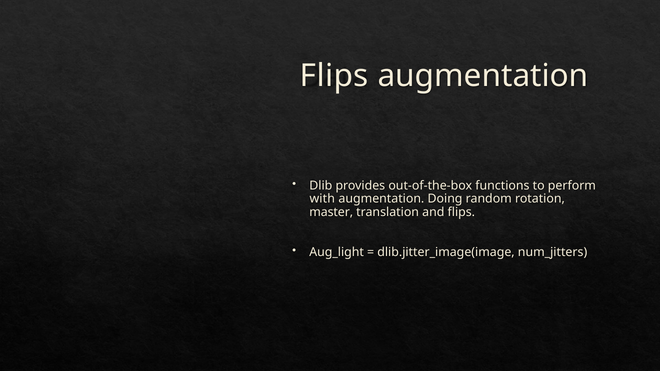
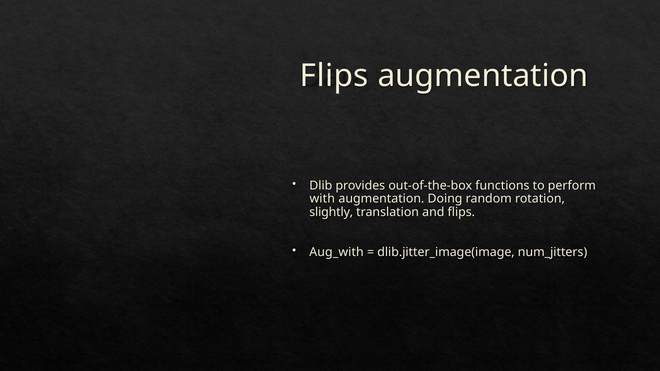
master: master -> slightly (331, 212)
Aug_light: Aug_light -> Aug_with (337, 252)
